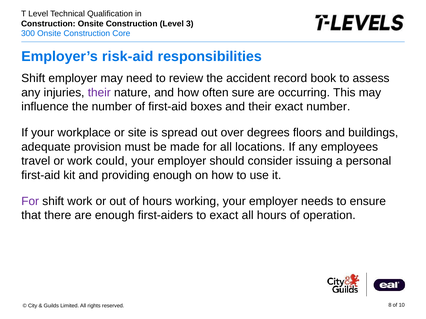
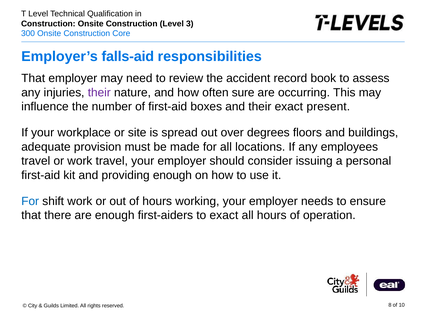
risk-aid: risk-aid -> falls-aid (128, 56)
Shift: Shift -> That (33, 78)
exact number: number -> present (328, 107)
work could: could -> travel (112, 161)
For colour: purple -> blue (30, 201)
